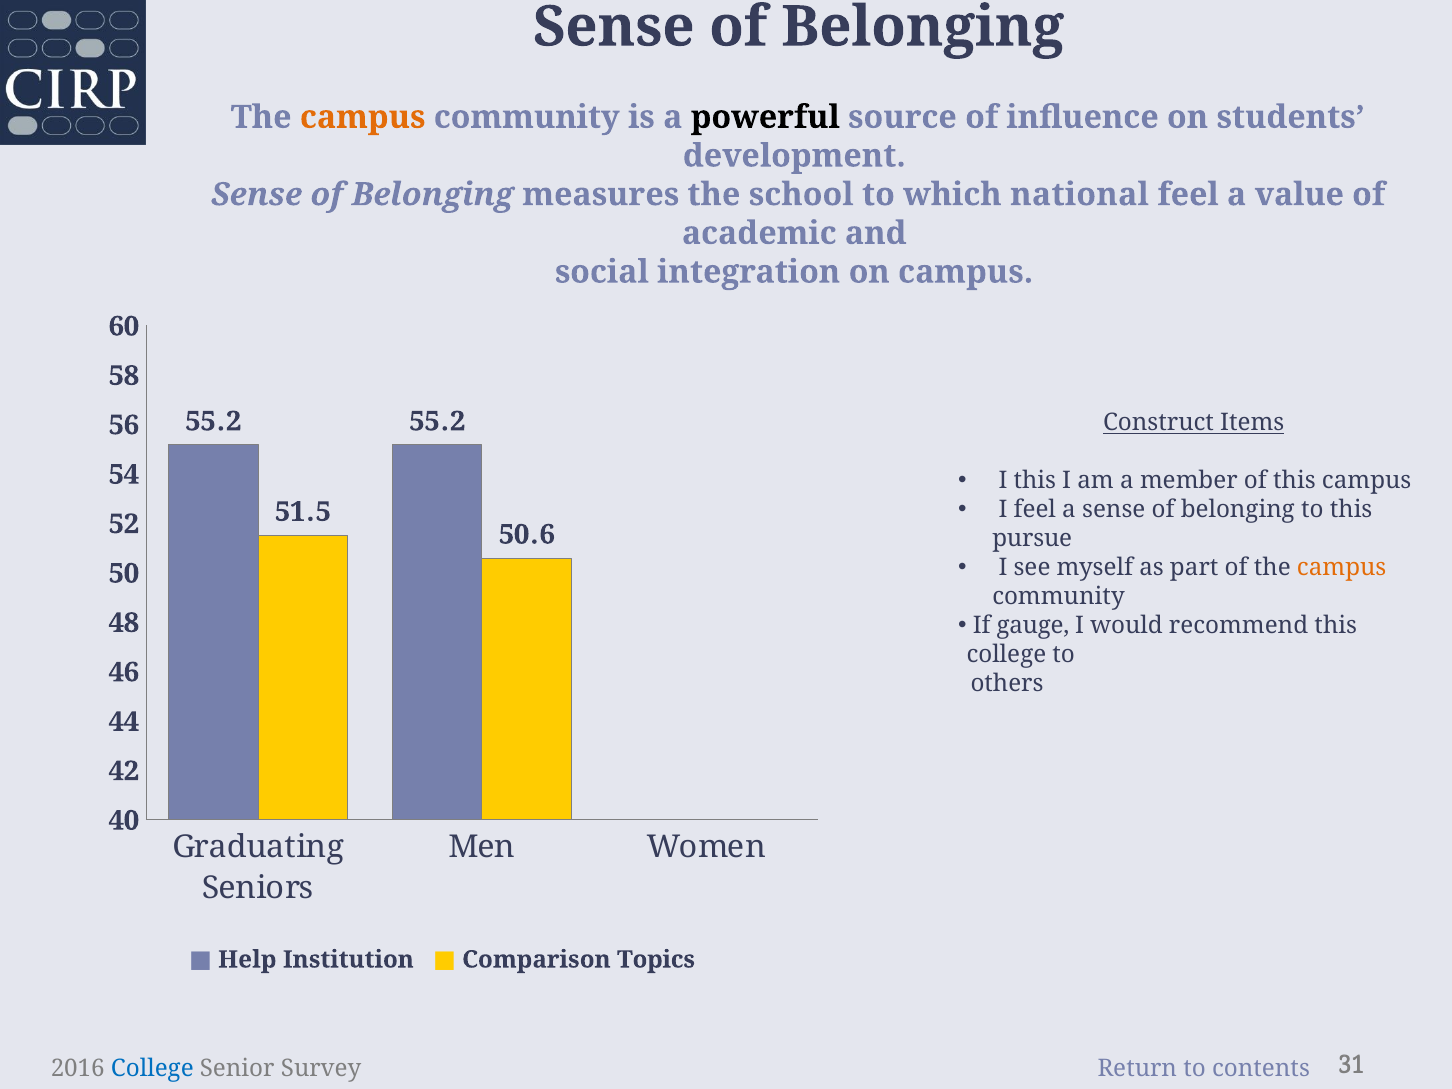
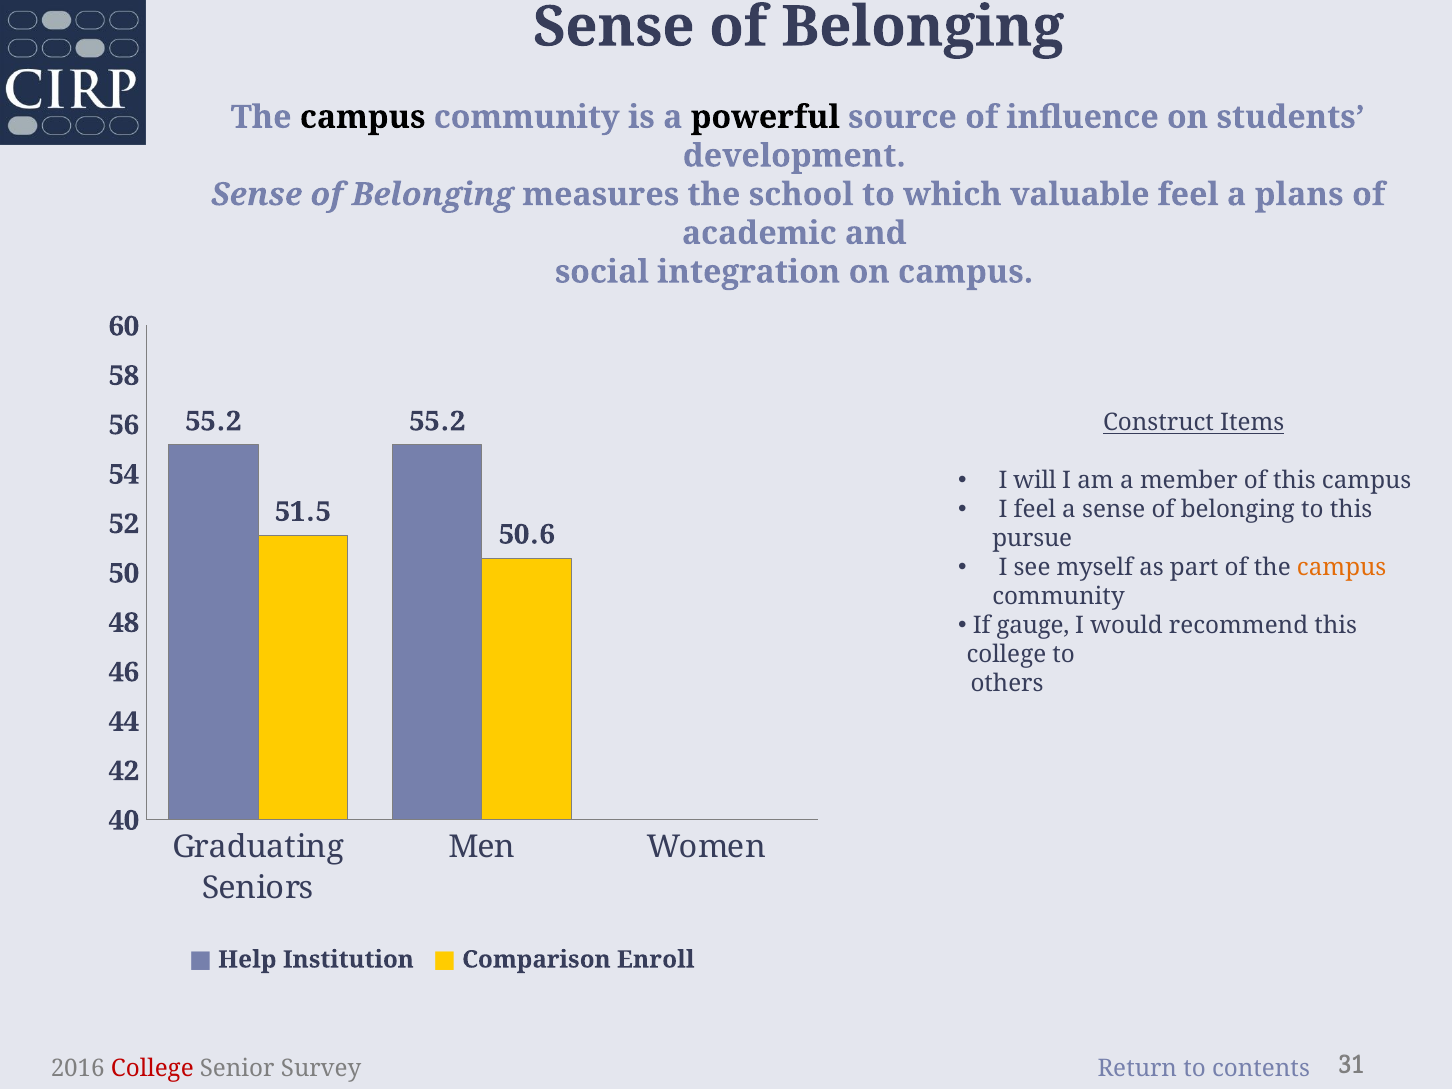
campus colour: orange -> black (363, 117)
national: national -> valuable (1080, 195)
value: value -> plans (1299, 195)
I this: this -> will (1035, 481)
Topics: Topics -> Enroll (656, 960)
College colour: blue -> red (152, 1069)
